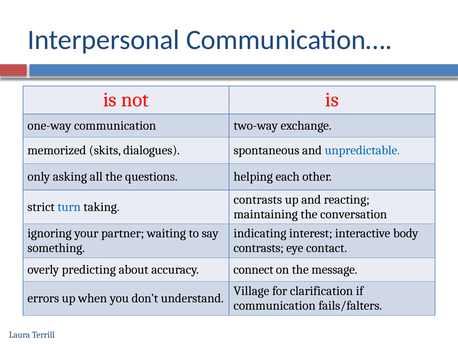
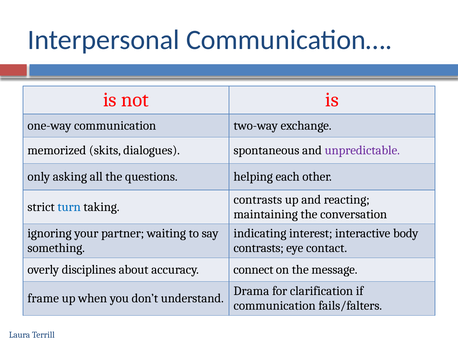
unpredictable colour: blue -> purple (362, 150)
predicting: predicting -> disciplines (89, 269)
Village: Village -> Drama (251, 291)
errors: errors -> frame (43, 298)
